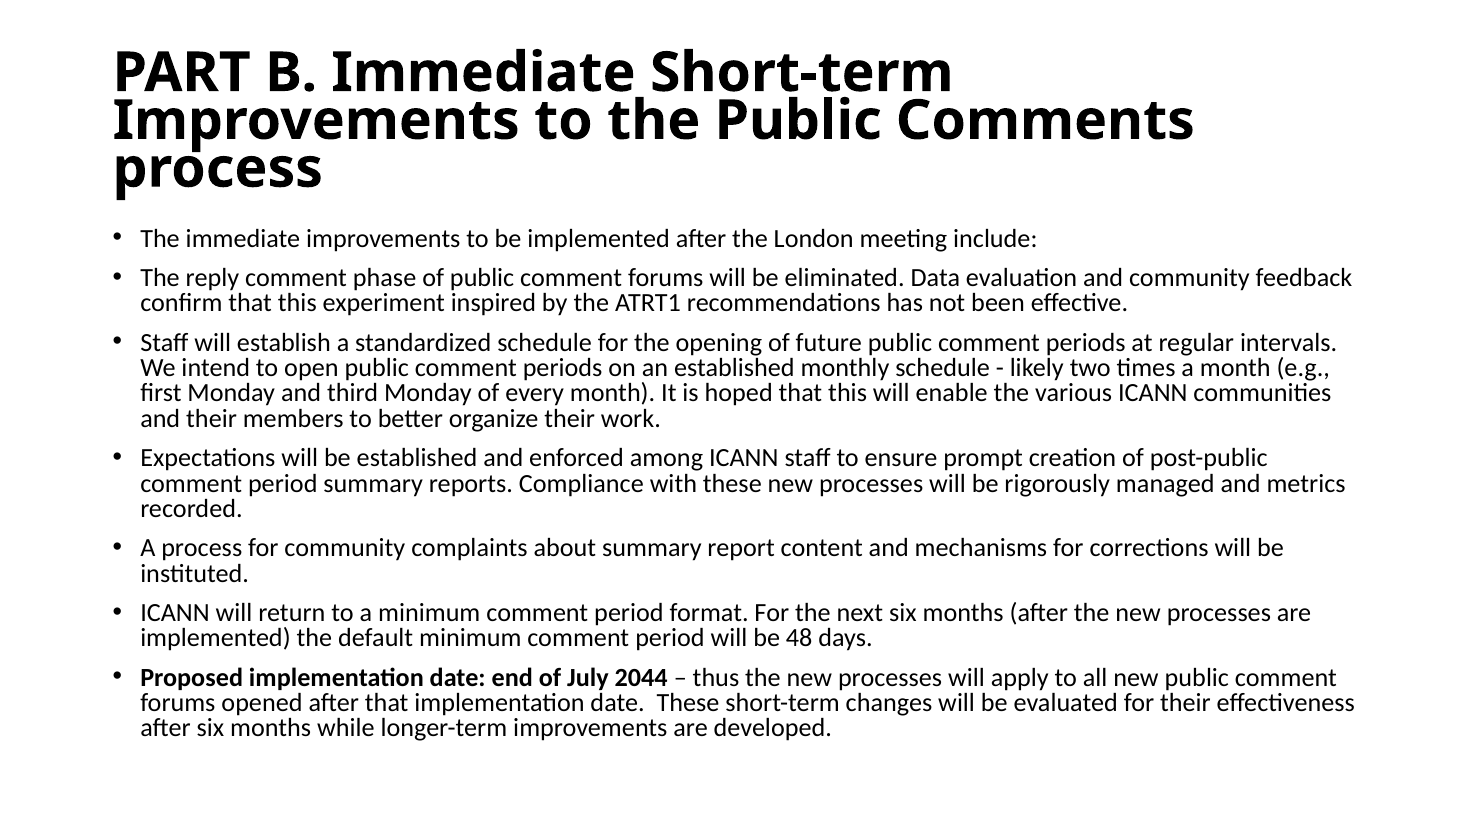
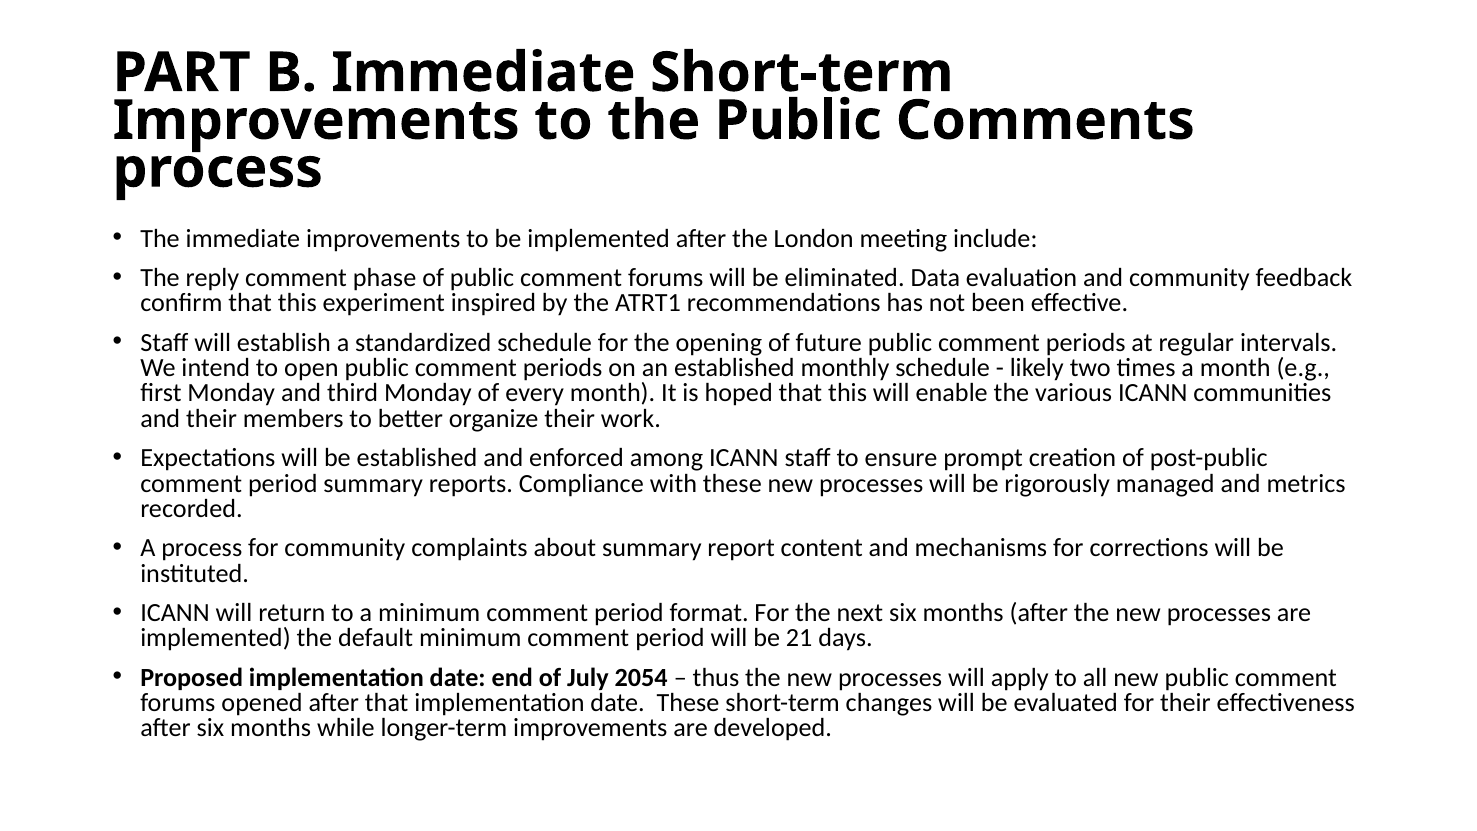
48: 48 -> 21 (799, 638)
2044: 2044 -> 2054 (641, 677)
